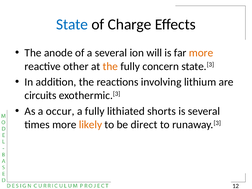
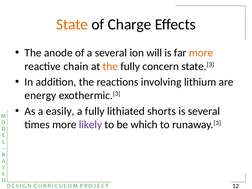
State colour: blue -> orange (72, 24)
other: other -> chain (76, 66)
circuits: circuits -> energy (40, 95)
occur: occur -> easily (60, 111)
likely colour: orange -> purple (91, 125)
direct: direct -> which (144, 125)
